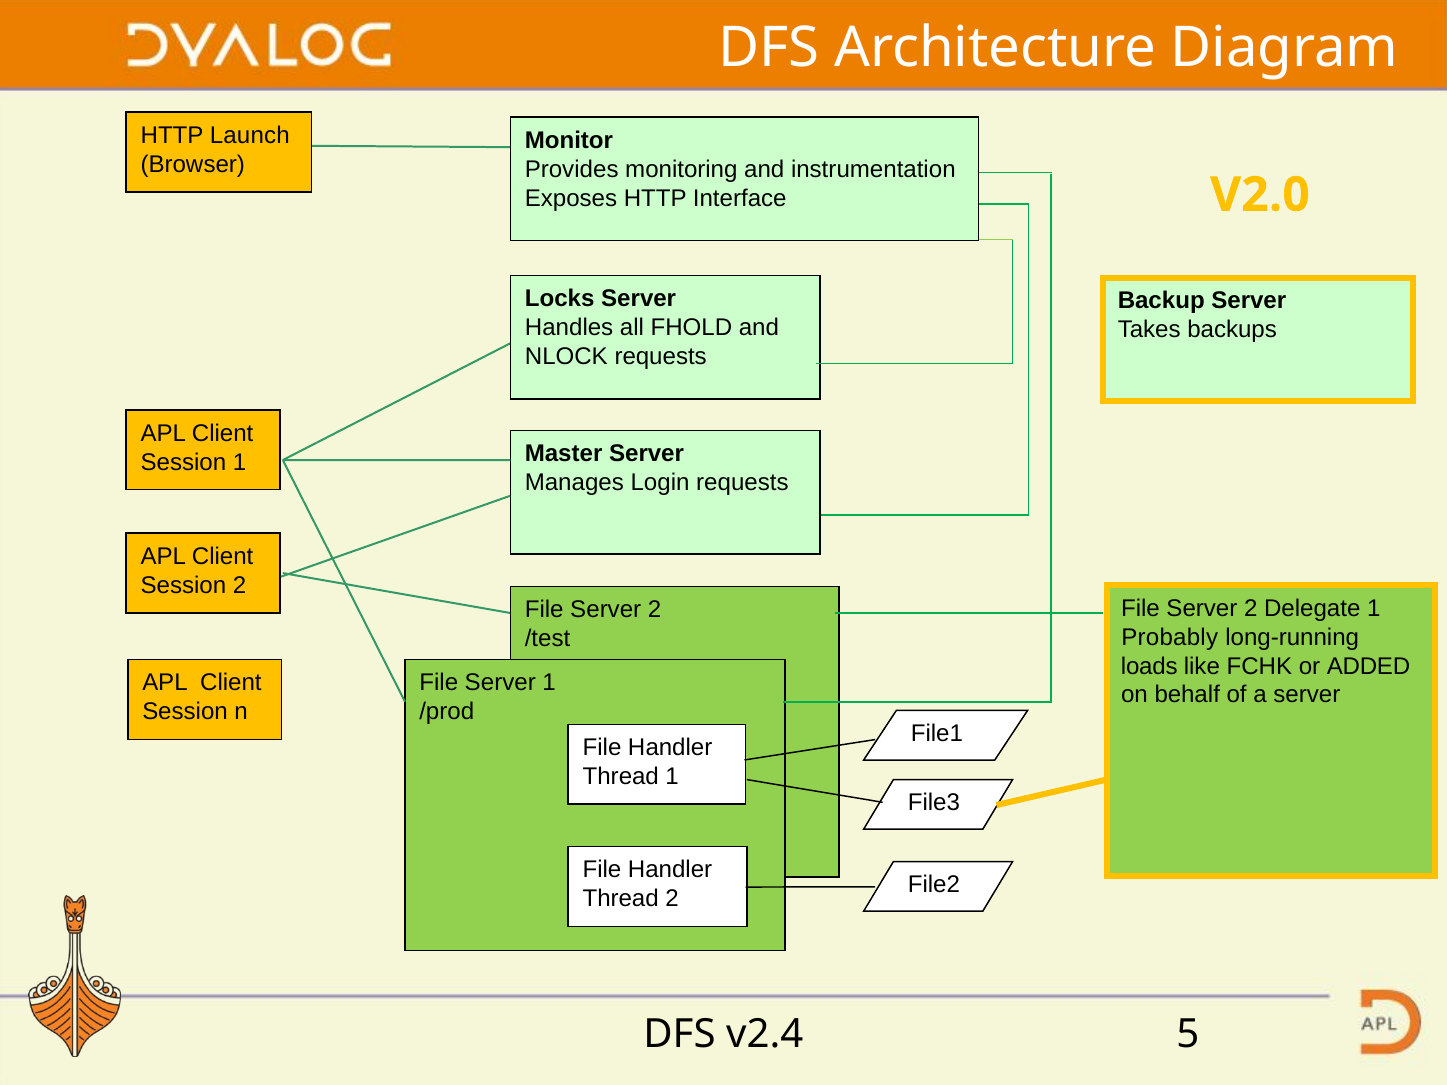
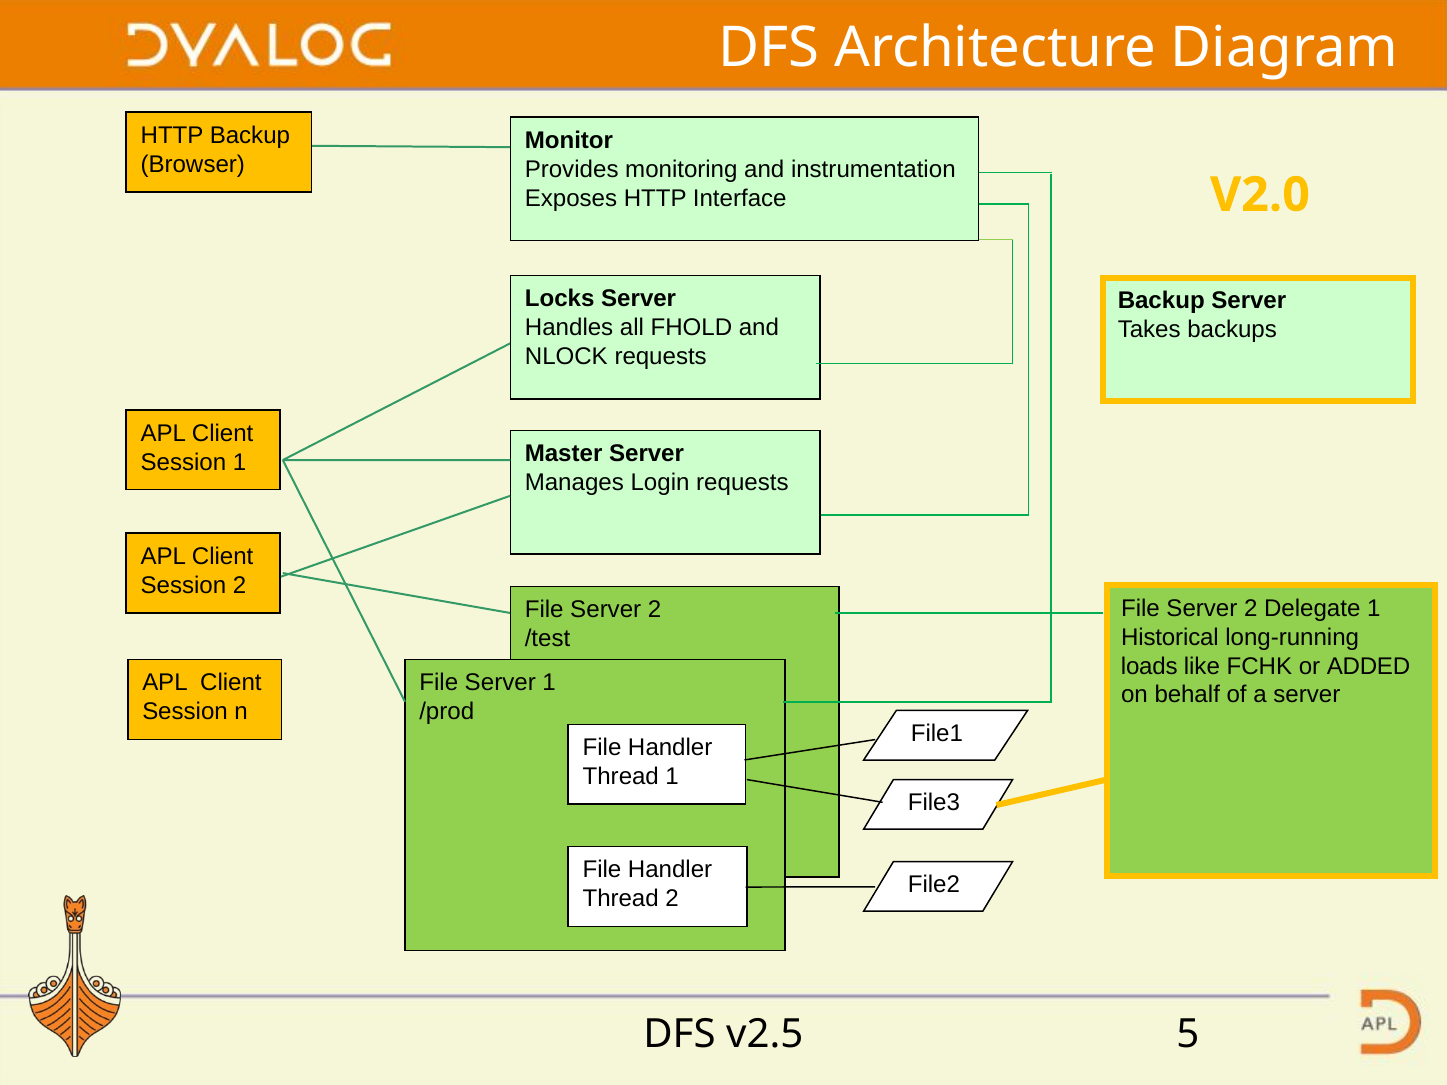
HTTP Launch: Launch -> Backup (250, 135)
Probably: Probably -> Historical (1170, 637)
v2.4: v2.4 -> v2.5 (765, 1035)
